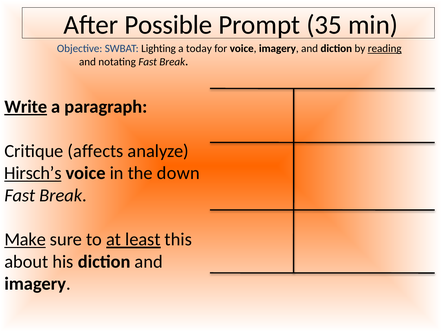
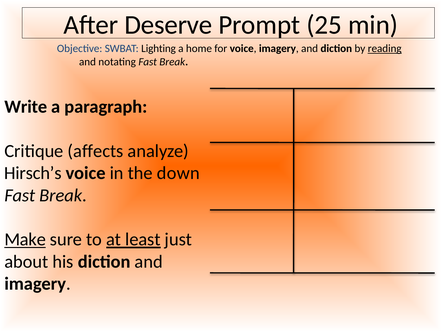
Possible: Possible -> Deserve (168, 25)
35: 35 -> 25 (324, 25)
today: today -> home (199, 49)
Write underline: present -> none (26, 107)
Hirsch’s underline: present -> none (33, 173)
this: this -> just (178, 239)
